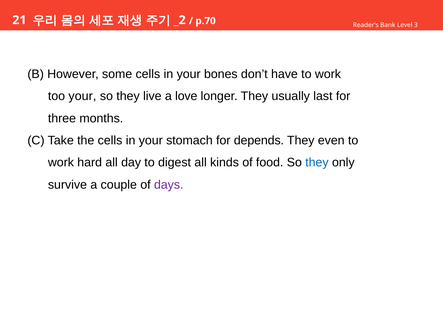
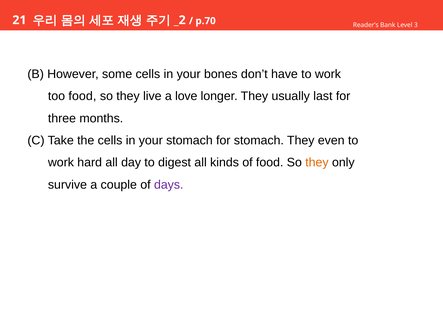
too your: your -> food (82, 96)
for depends: depends -> stomach (259, 141)
they colour: blue -> orange (317, 163)
